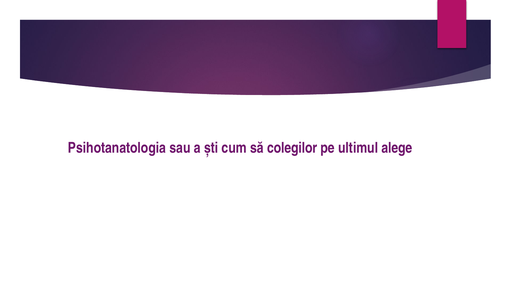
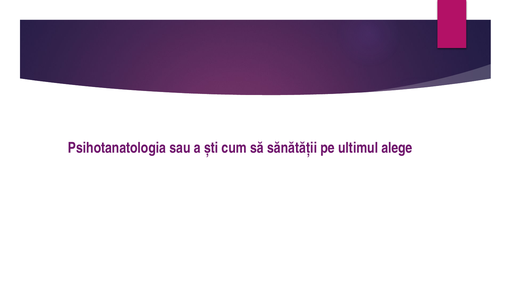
colegilor: colegilor -> sănătății (292, 148)
